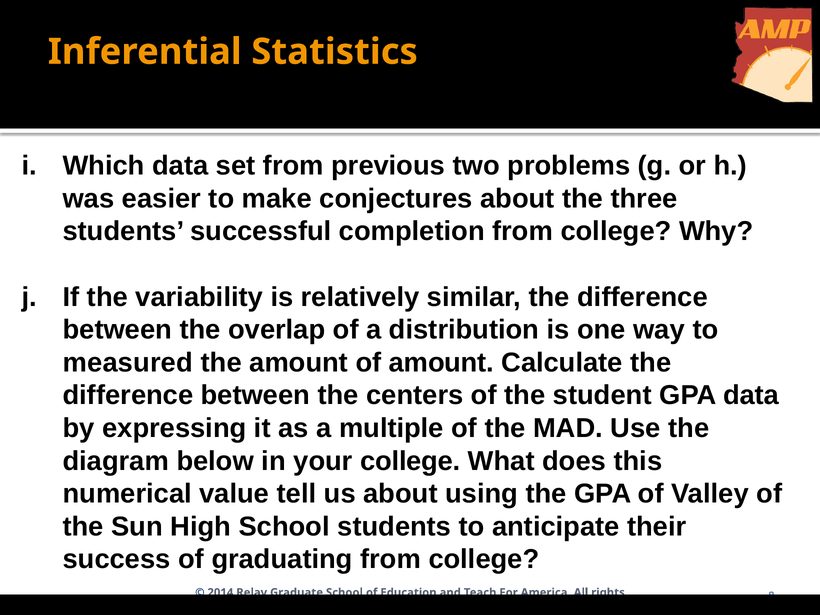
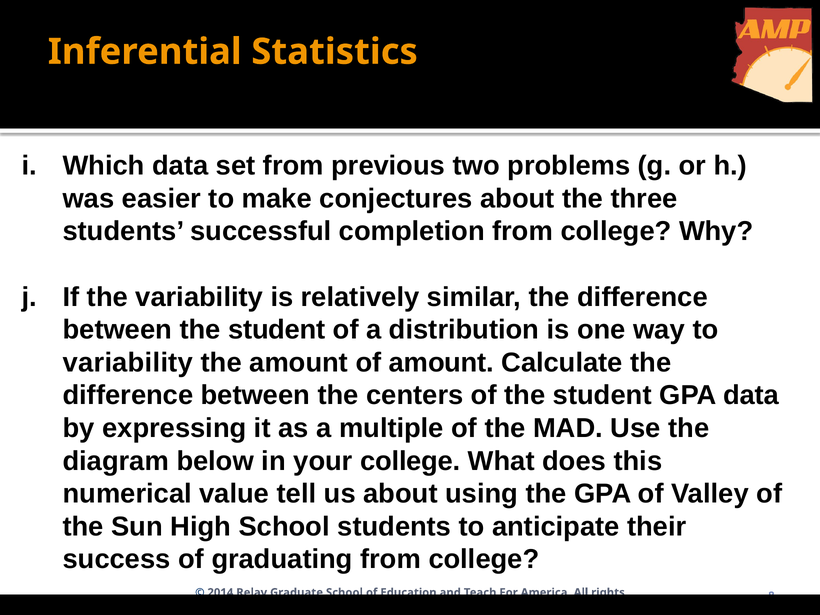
between the overlap: overlap -> student (277, 330)
measured: measured -> variability (128, 363)
